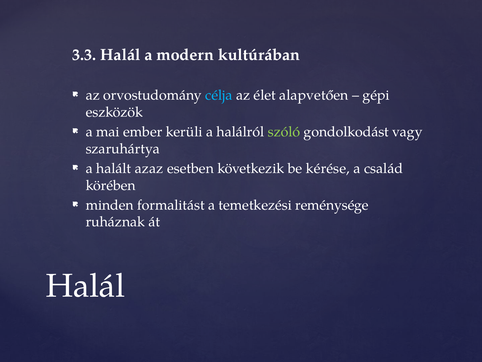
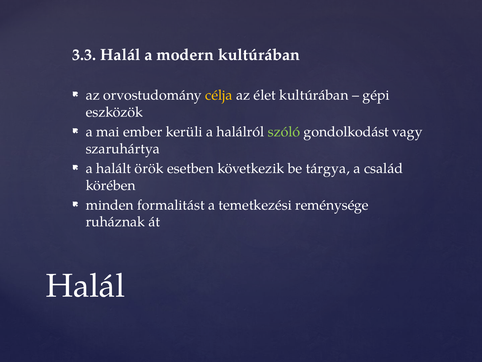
célja colour: light blue -> yellow (219, 95)
élet alapvetően: alapvetően -> kultúrában (314, 95)
azaz: azaz -> örök (149, 168)
kérése: kérése -> tárgya (328, 168)
